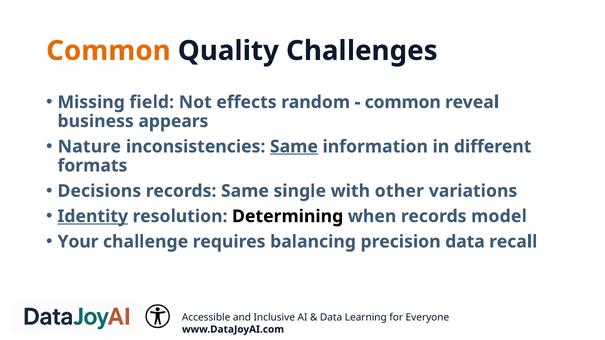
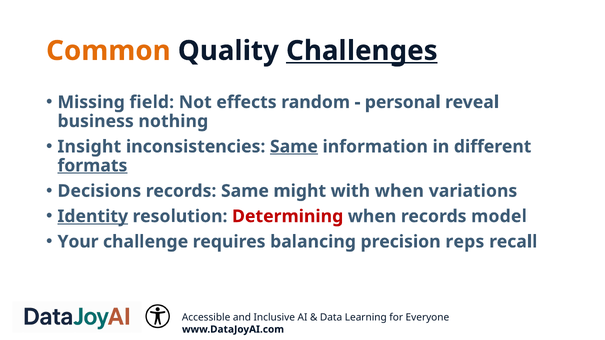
Challenges underline: none -> present (362, 51)
common: common -> personal (403, 102)
appears: appears -> nothing (173, 121)
Nature: Nature -> Insight (89, 147)
formats underline: none -> present (92, 166)
single: single -> might (300, 191)
with other: other -> when (399, 191)
Determining colour: black -> red (288, 217)
precision data: data -> reps (465, 242)
